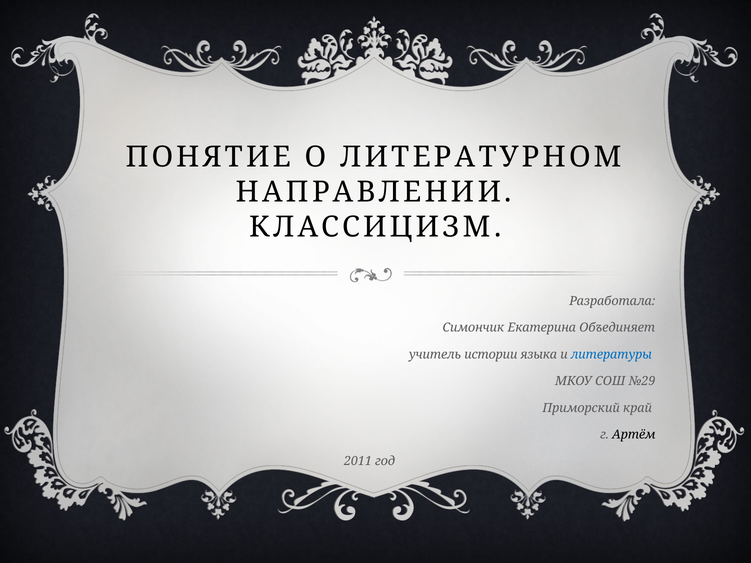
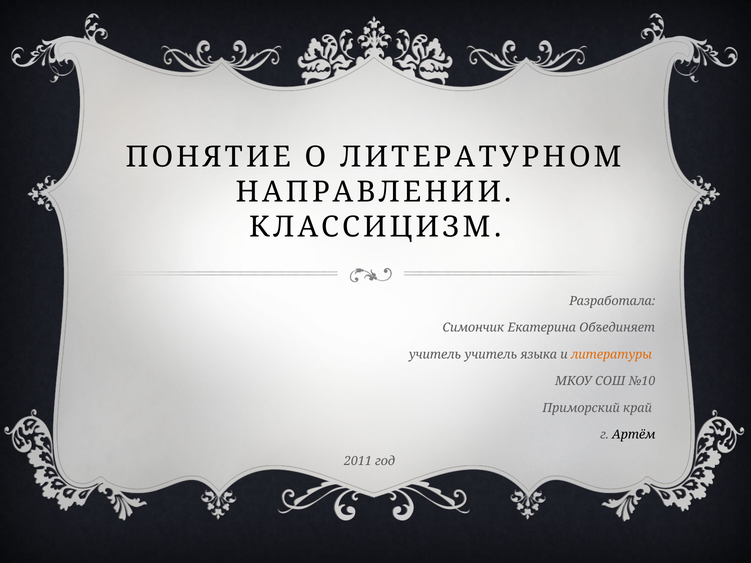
учитель истории: истории -> учитель (491, 355)
литературы colour: blue -> orange (611, 355)
№29: №29 -> №10 (642, 381)
